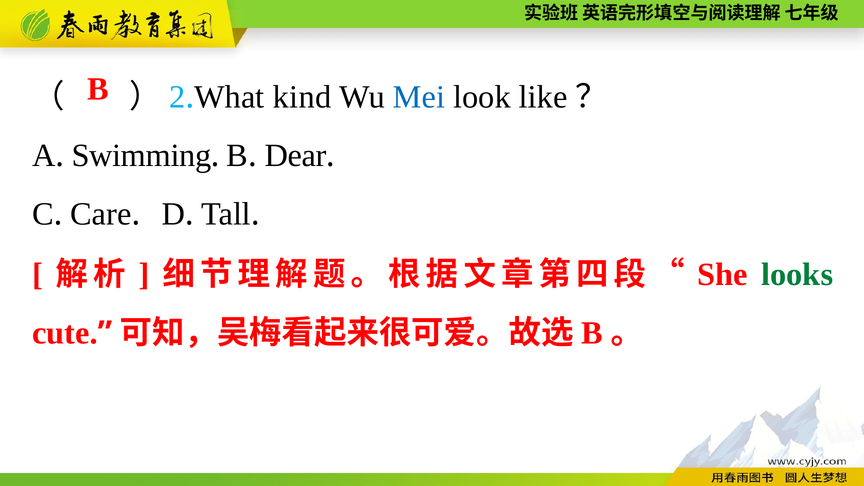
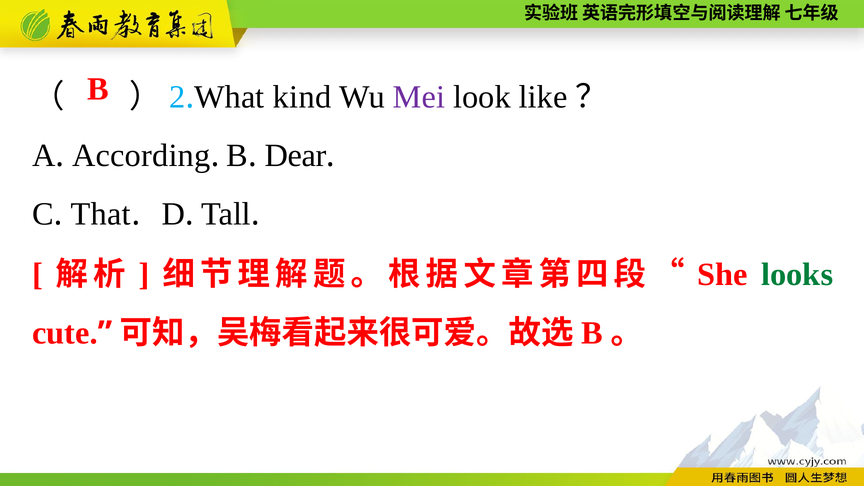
Mei colour: blue -> purple (419, 97)
Swimming: Swimming -> According (141, 156)
Care: Care -> That (101, 214)
